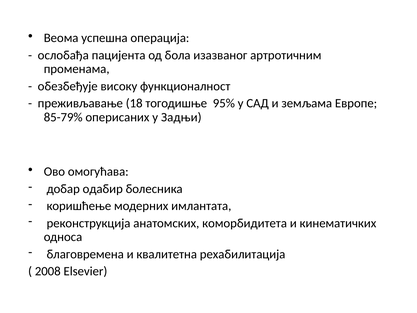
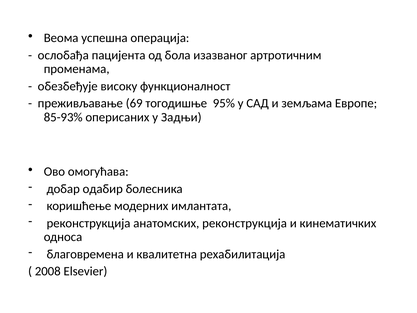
18: 18 -> 69 (134, 103)
85-79%: 85-79% -> 85-93% (63, 117)
анатомских коморбидитета: коморбидитета -> реконструкција (245, 223)
